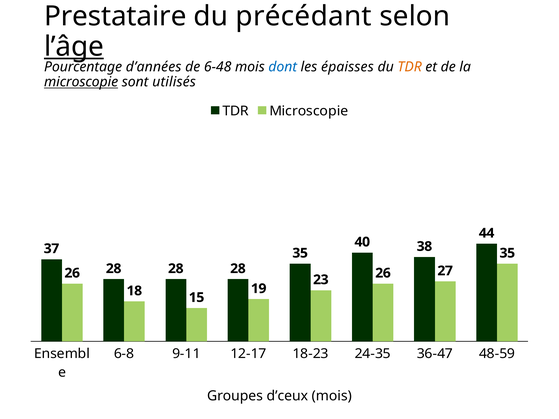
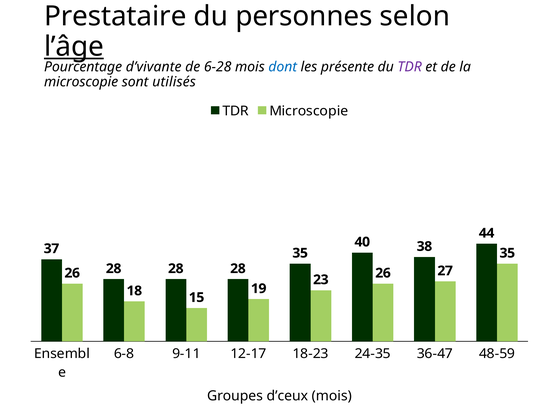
précédant: précédant -> personnes (304, 16)
d’années: d’années -> d’vivante (154, 67)
6-48: 6-48 -> 6-28 (218, 67)
épaisses: épaisses -> présente (347, 67)
TDR colour: orange -> purple (410, 67)
microscopie underline: present -> none (81, 82)
